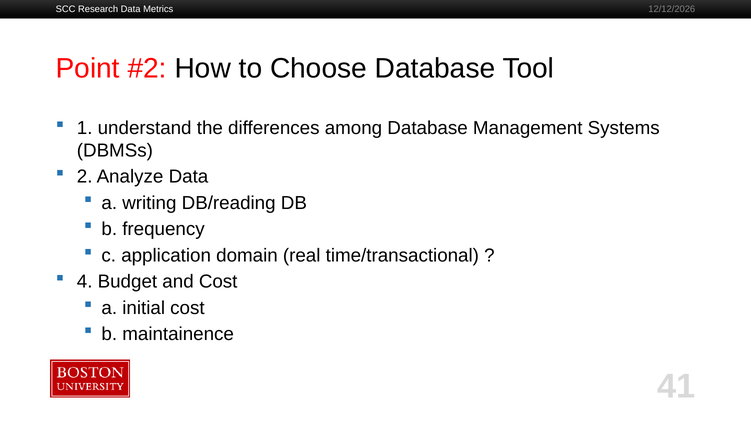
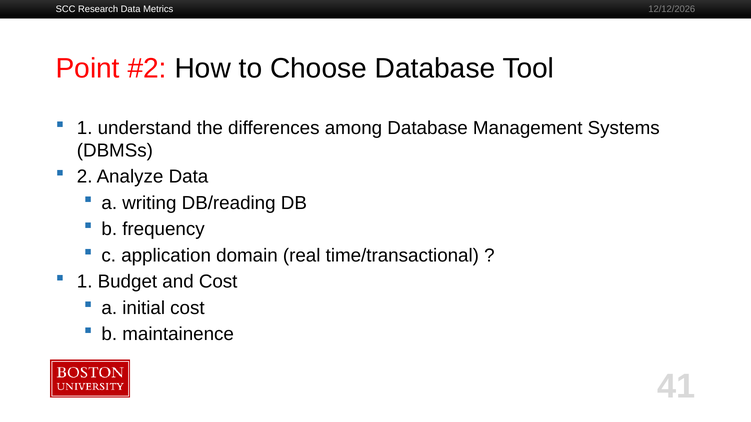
4: 4 -> 1 (85, 282)
